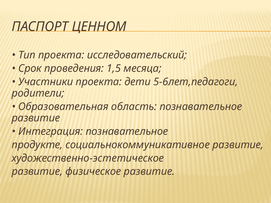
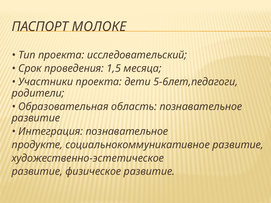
ЦЕННОМ: ЦЕННОМ -> МОЛОКЕ (99, 27)
